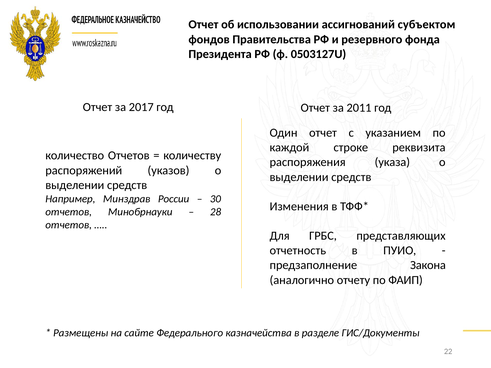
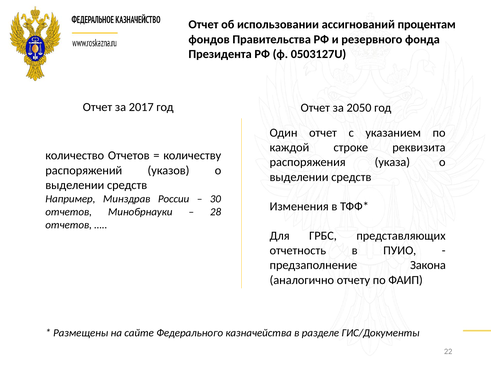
субъектом: субъектом -> процентам (427, 25)
2011: 2011 -> 2050 (359, 108)
